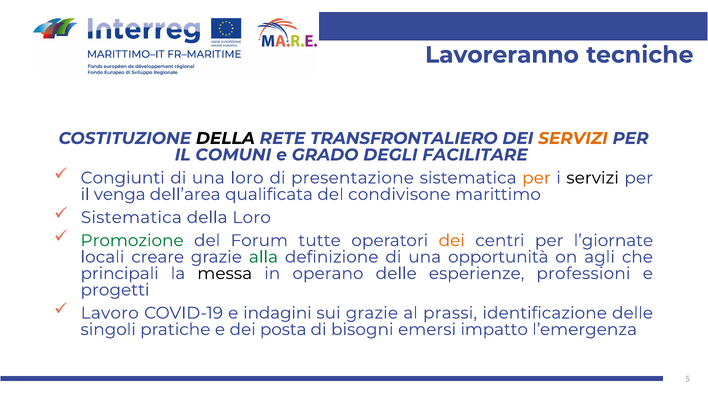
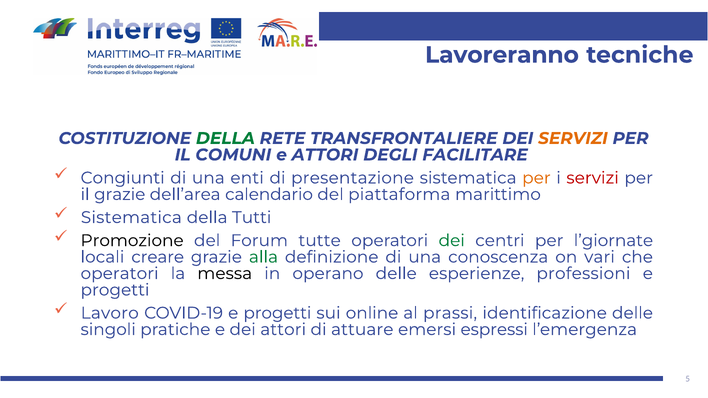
DELLA colour: black -> green (225, 138)
TRANSFRONTALIERO: TRANSFRONTALIERO -> TRANSFRONTALIERE (404, 138)
e GRADO: GRADO -> ATTORI (325, 155)
una loro: loro -> enti (247, 178)
servizi colour: black -> red (593, 178)
il venga: venga -> grazie (120, 194)
qualificata: qualificata -> calendario (269, 194)
condivisone: condivisone -> piattaforma (399, 194)
della Loro: Loro -> Tutti (252, 218)
Promozione colour: green -> black (132, 241)
dei colour: orange -> green (452, 241)
opportunità: opportunità -> conoscenza (498, 257)
agli: agli -> vari (600, 257)
principali: principali -> operatori (120, 274)
COVID-19 e indagini: indagini -> progetti (277, 313)
sui grazie: grazie -> online (372, 313)
dei posta: posta -> attori (283, 330)
bisogni: bisogni -> attuare (362, 330)
impatto: impatto -> espressi (494, 330)
